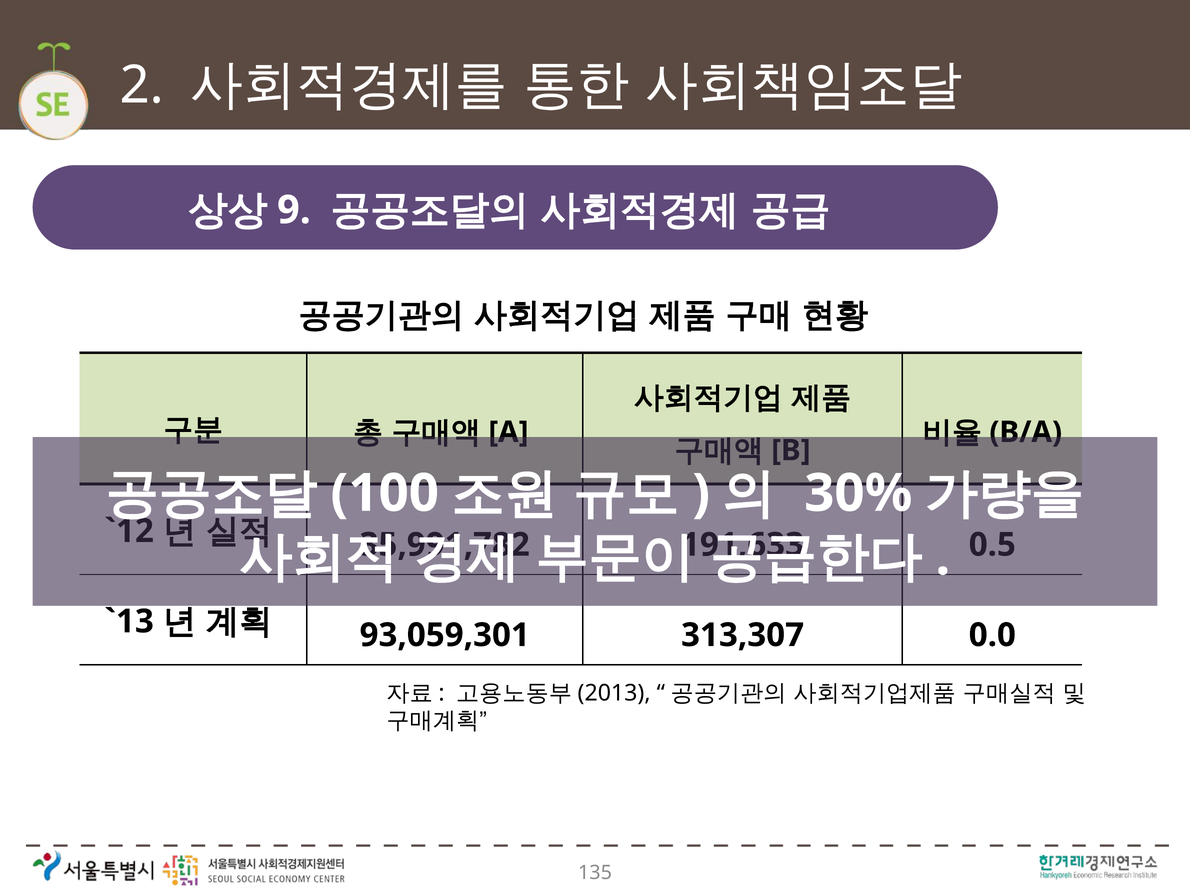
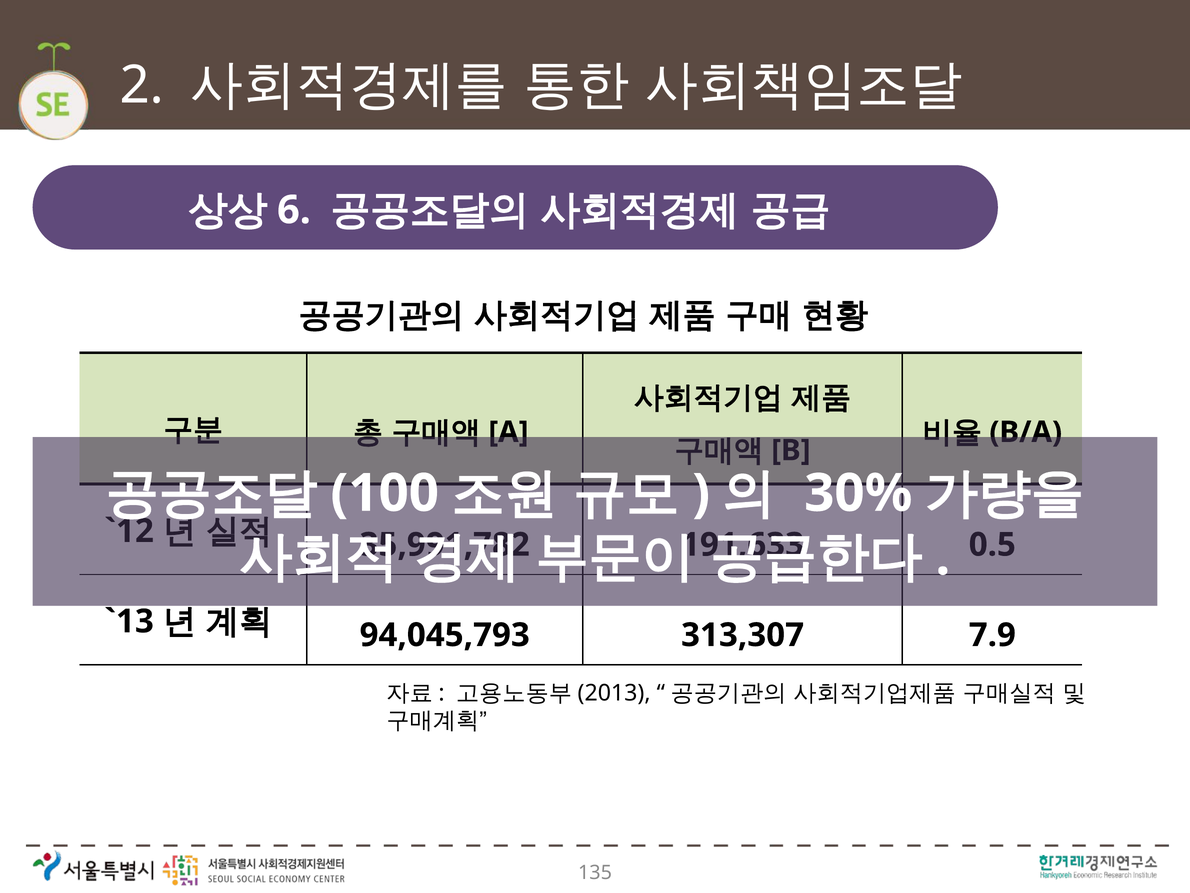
9: 9 -> 6 (294, 210)
93,059,301: 93,059,301 -> 94,045,793 (445, 635)
0.0: 0.0 -> 7.9 (992, 635)
